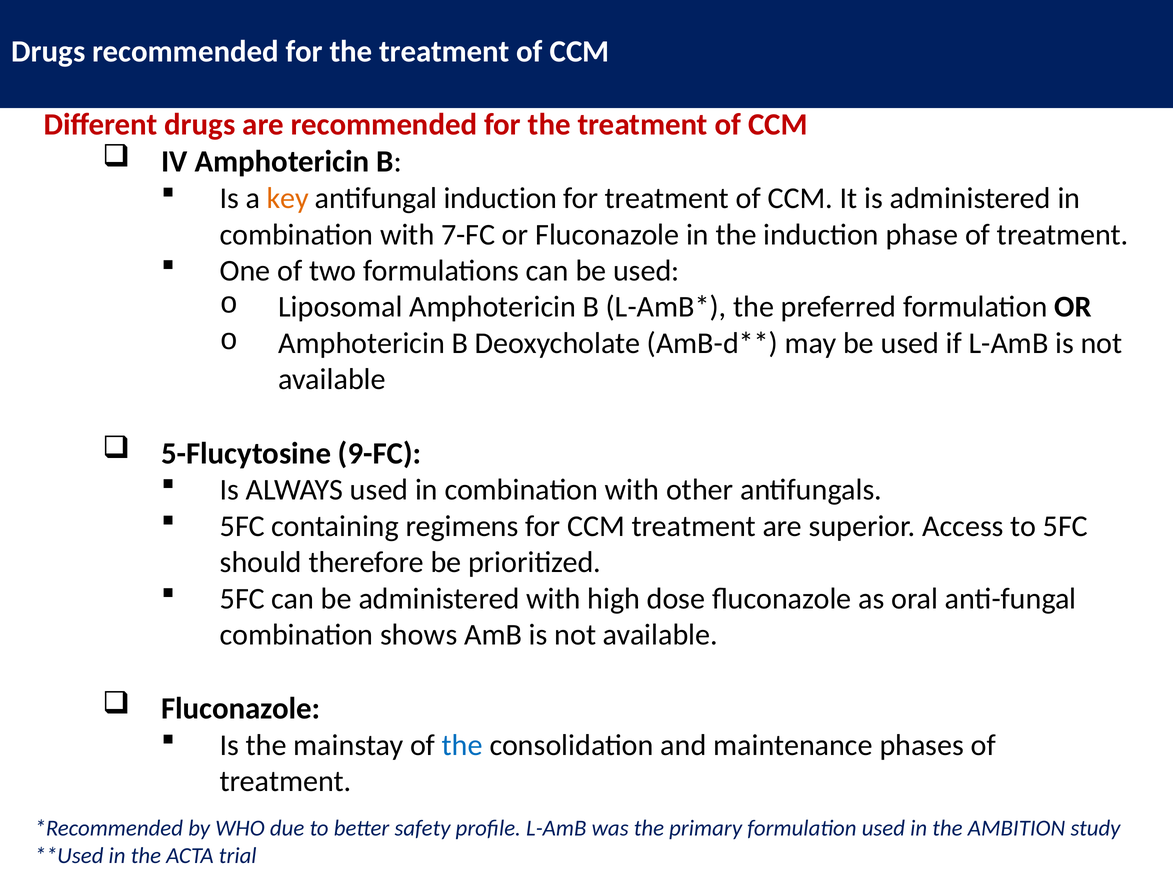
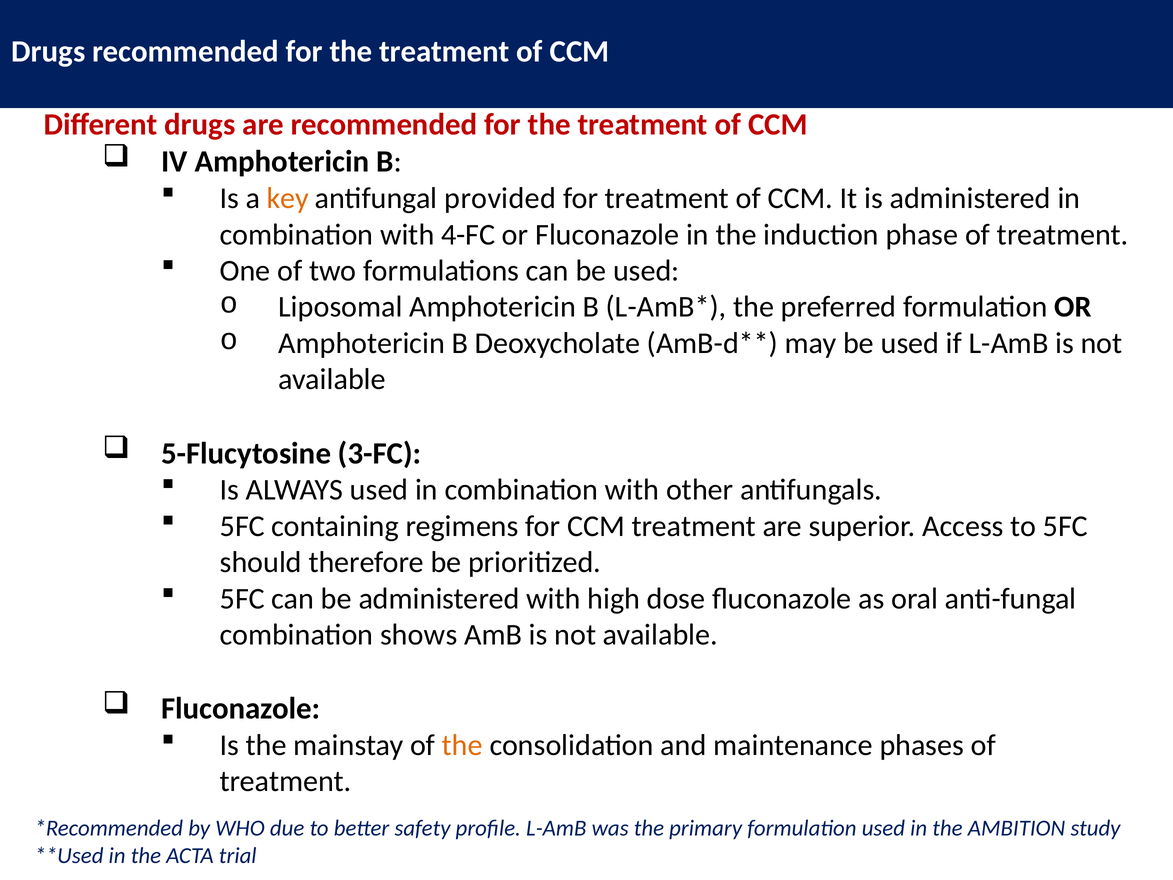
antifungal induction: induction -> provided (500, 198)
7-FC: 7-FC -> 4-FC (468, 234)
9-FC: 9-FC -> 3-FC (380, 453)
the colour: blue -> orange (462, 745)
